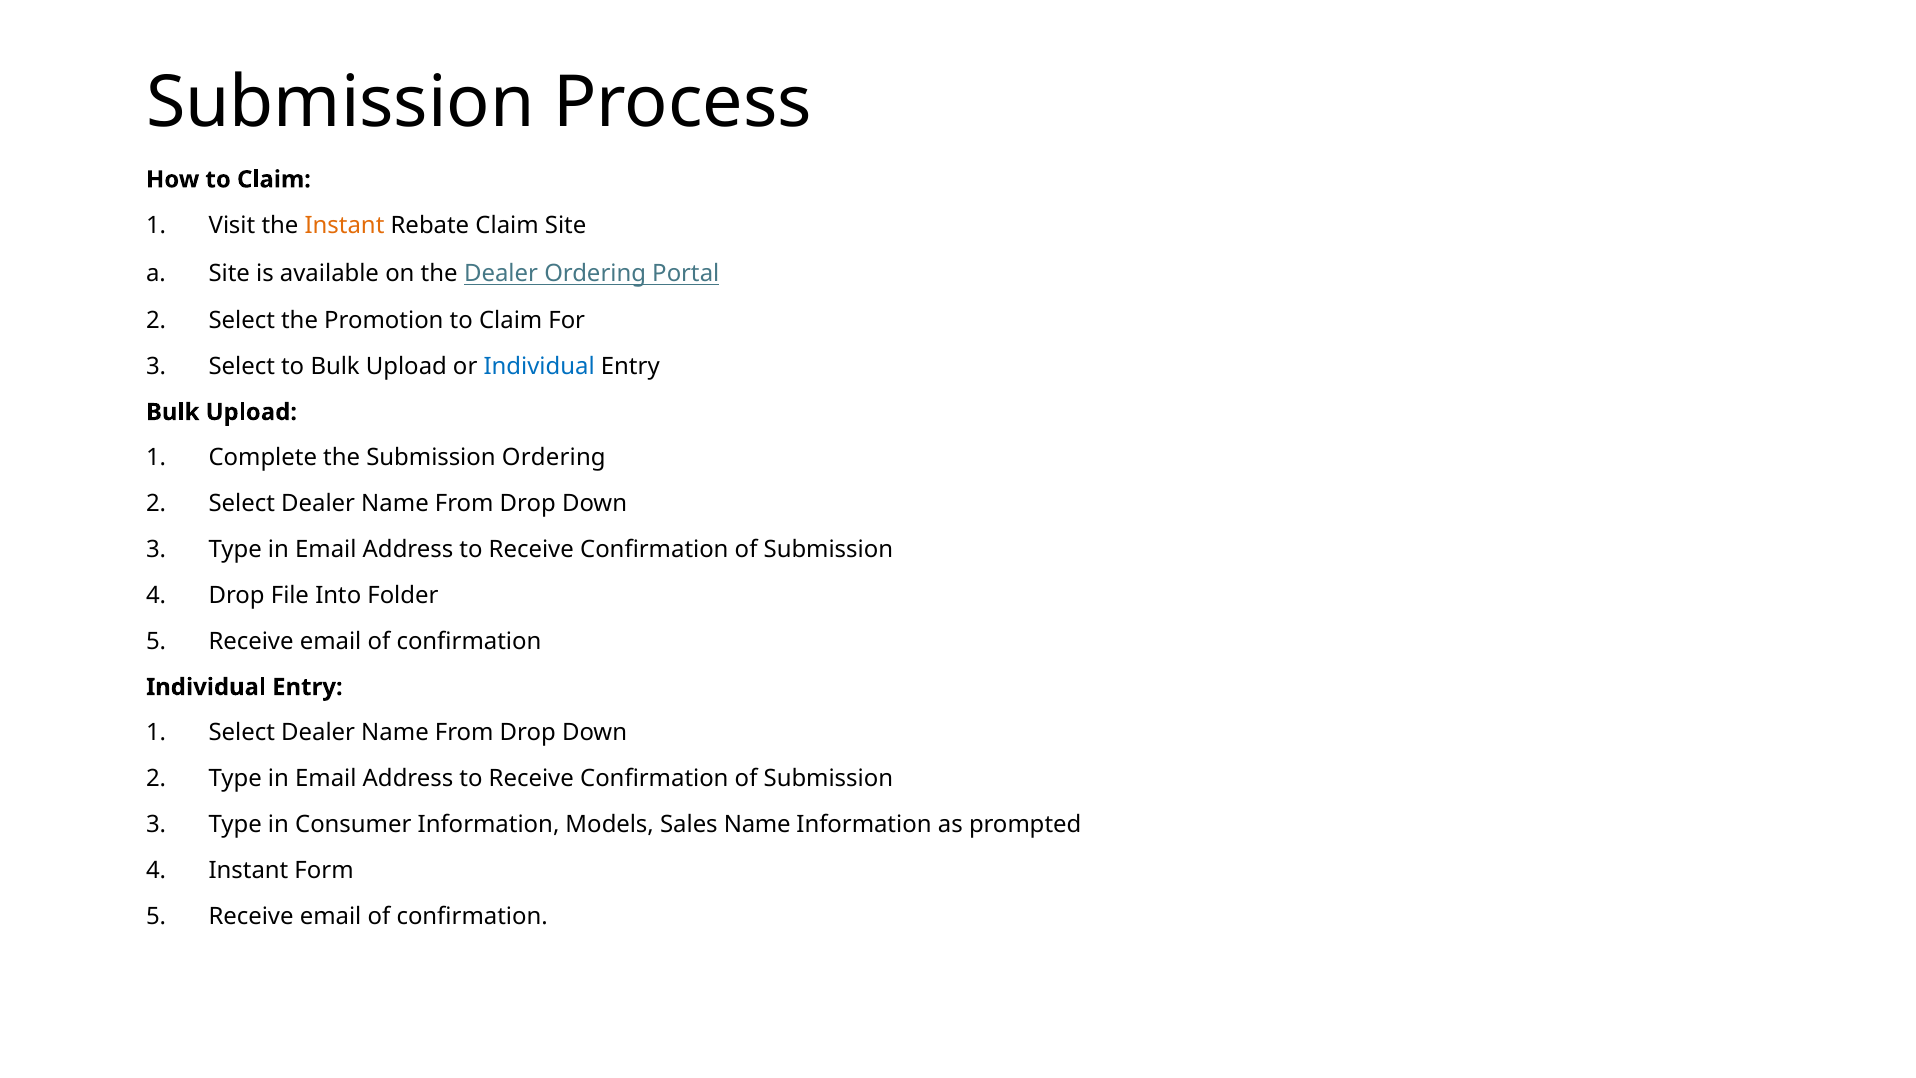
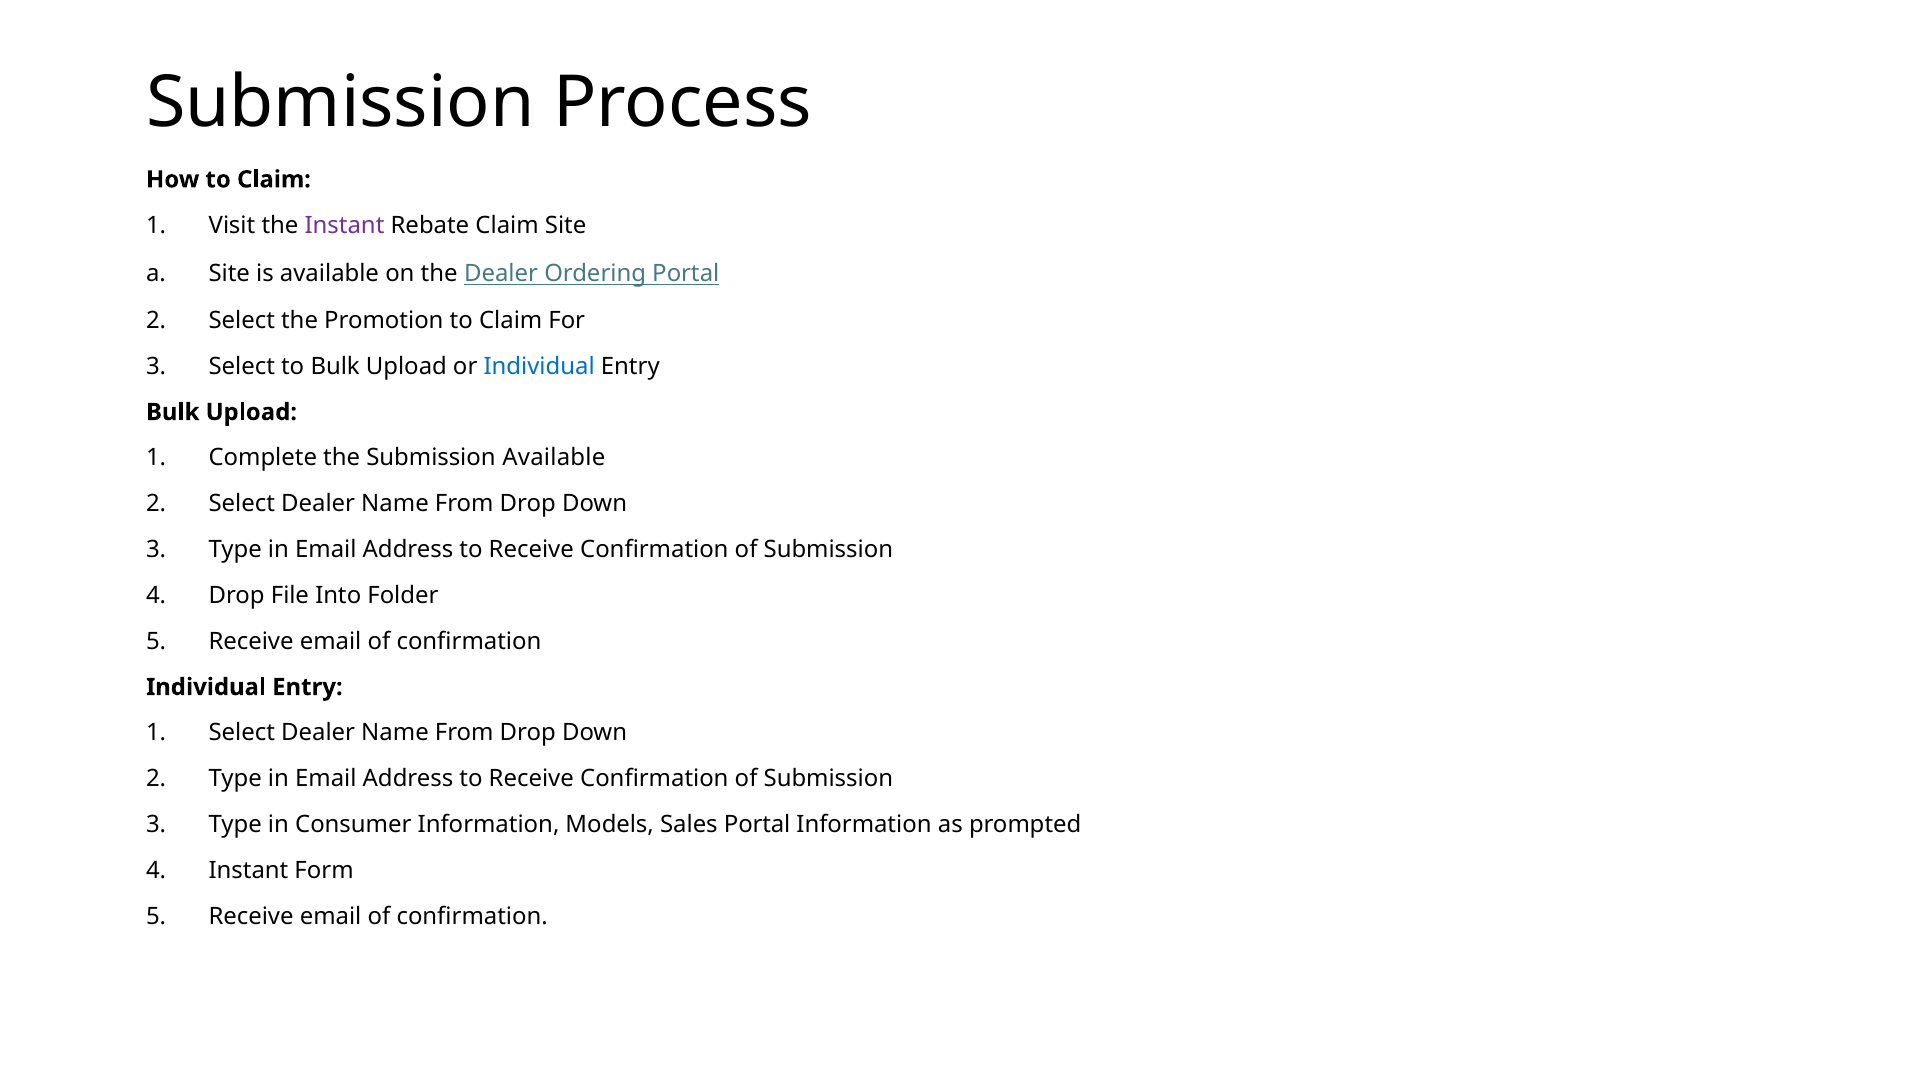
Instant colour: orange -> purple (344, 225)
Submission Ordering: Ordering -> Available (554, 458)
Sales Name: Name -> Portal (757, 824)
